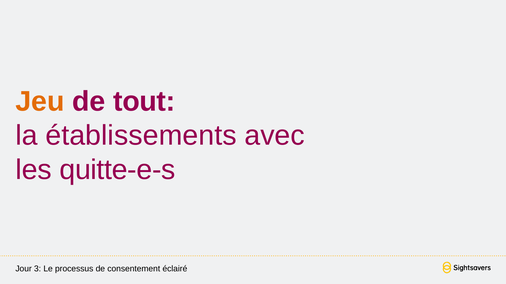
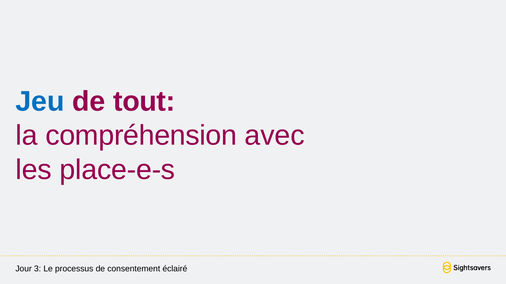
Jeu colour: orange -> blue (40, 102)
établissements: établissements -> compréhension (141, 136)
quitte-e-s: quitte-e-s -> place-e-s (117, 170)
